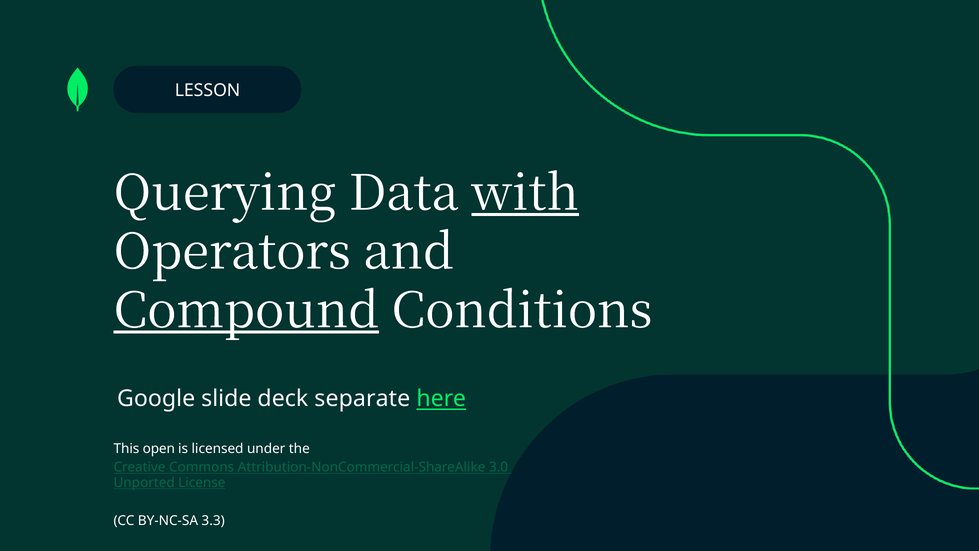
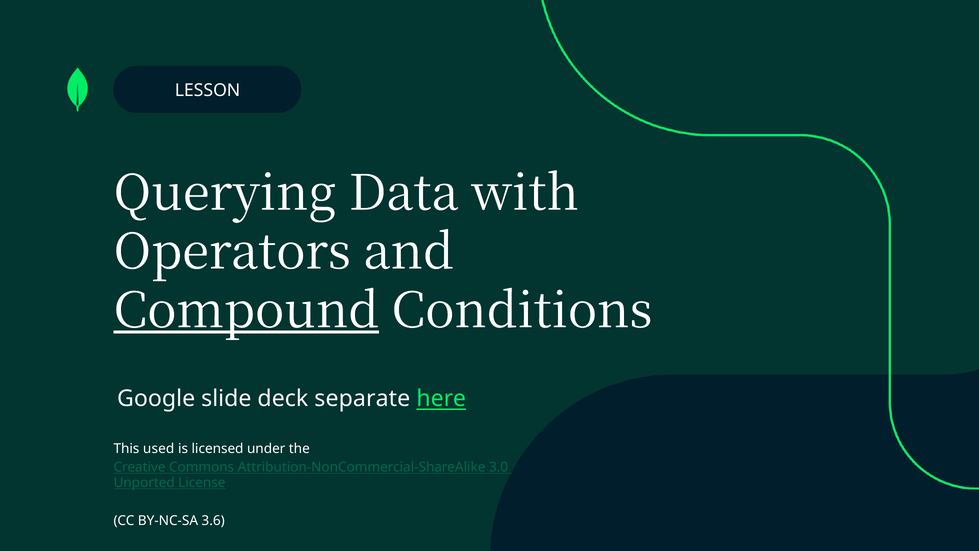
with underline: present -> none (525, 193)
open: open -> used (159, 449)
3.3: 3.3 -> 3.6 (213, 520)
